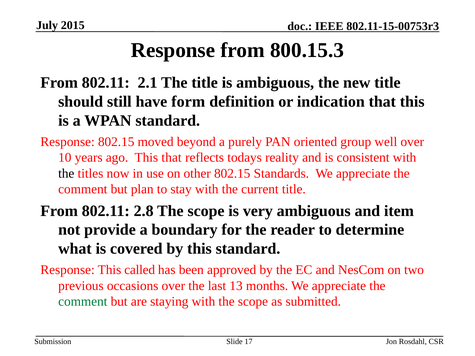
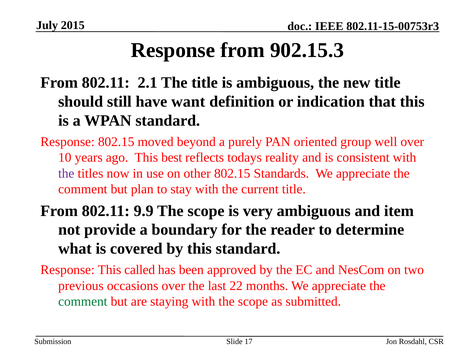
800.15.3: 800.15.3 -> 902.15.3 (307, 50)
form: form -> want (188, 102)
This that: that -> best (172, 158)
the colour: black -> purple (66, 174)
2.8: 2.8 -> 9.9 (144, 211)
13: 13 -> 22 (236, 286)
